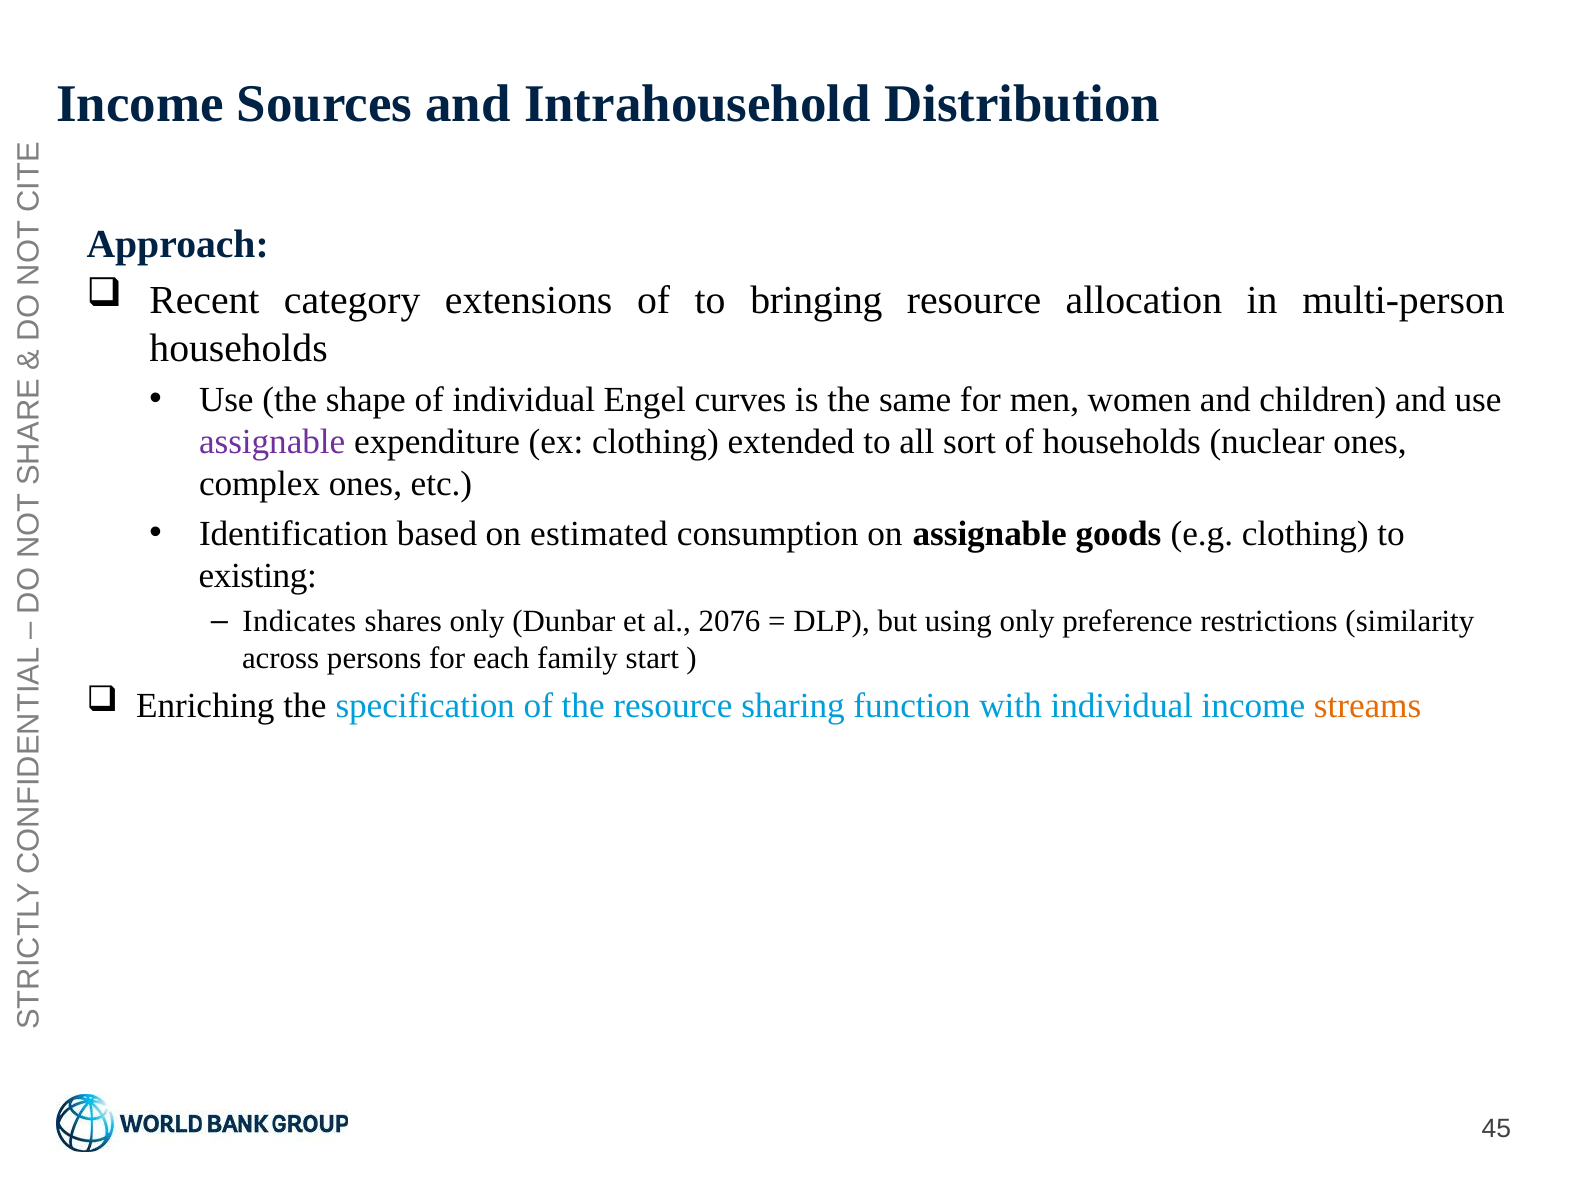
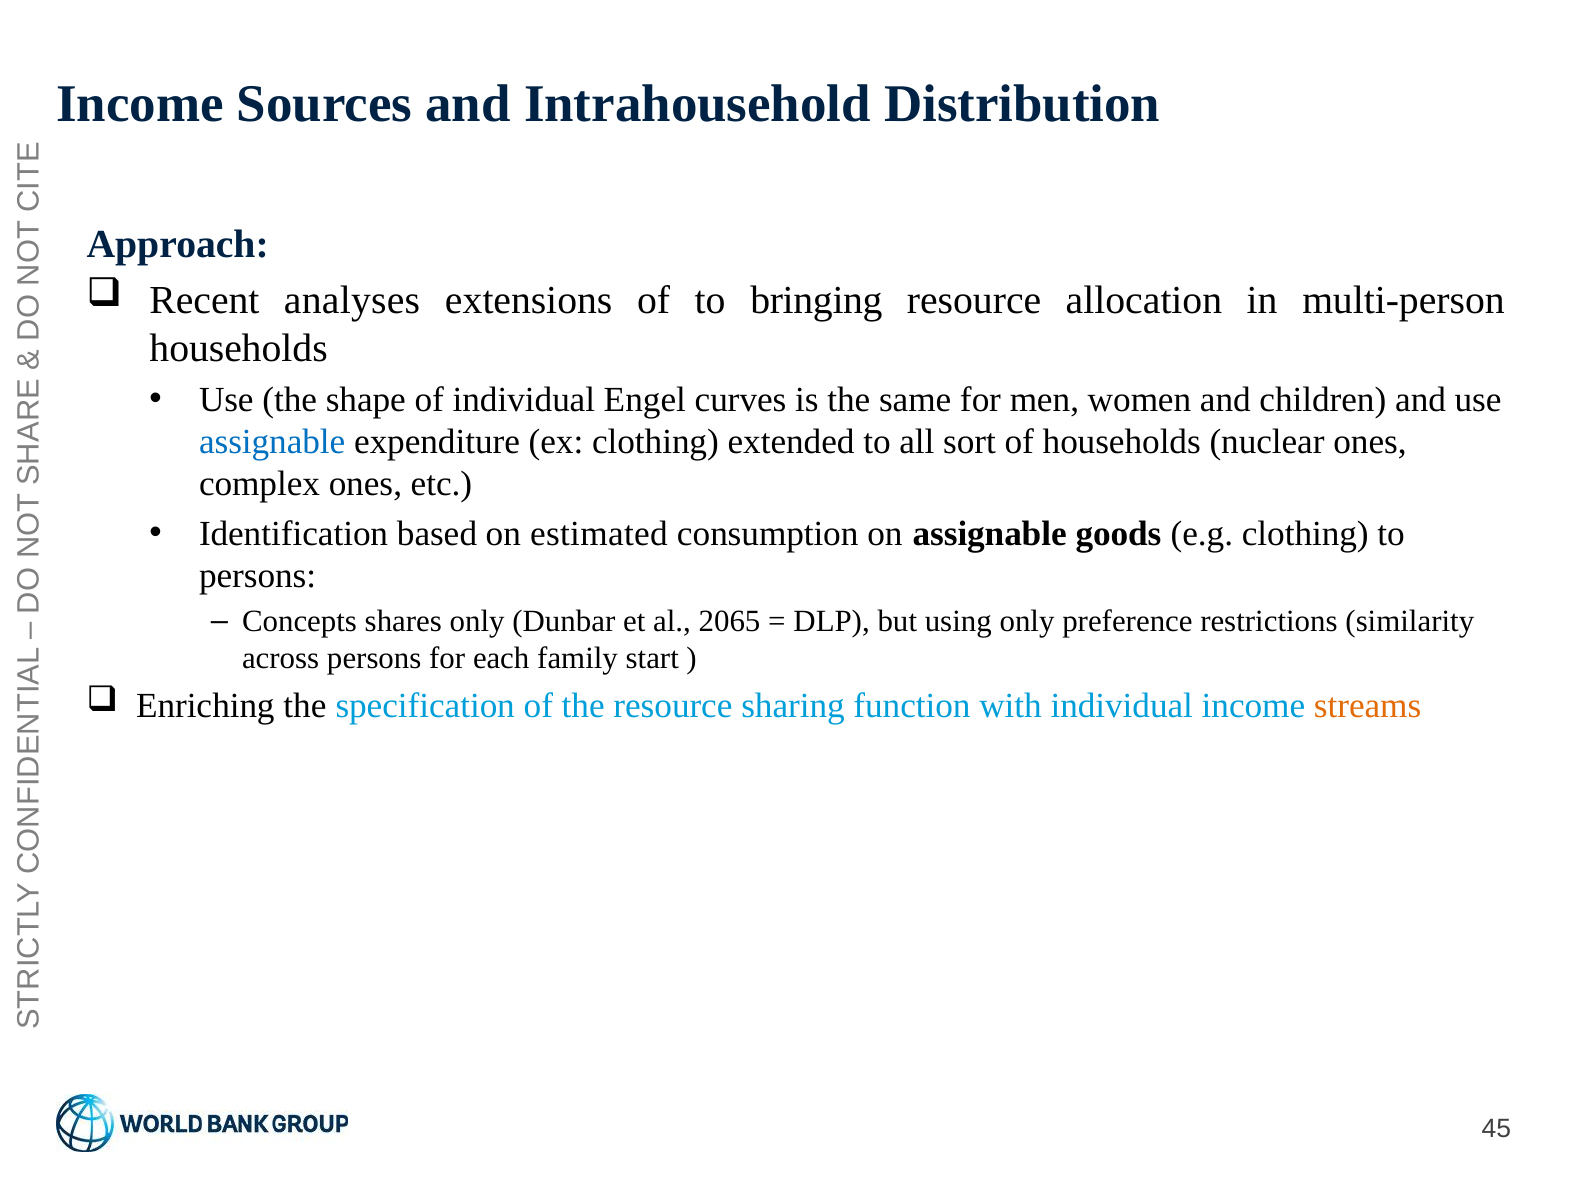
category: category -> analyses (352, 300)
assignable colour: purple -> blue (272, 442)
existing: existing -> persons (258, 576)
Indicates: Indicates -> Concepts (300, 622)
2076: 2076 -> 2065 (730, 622)
